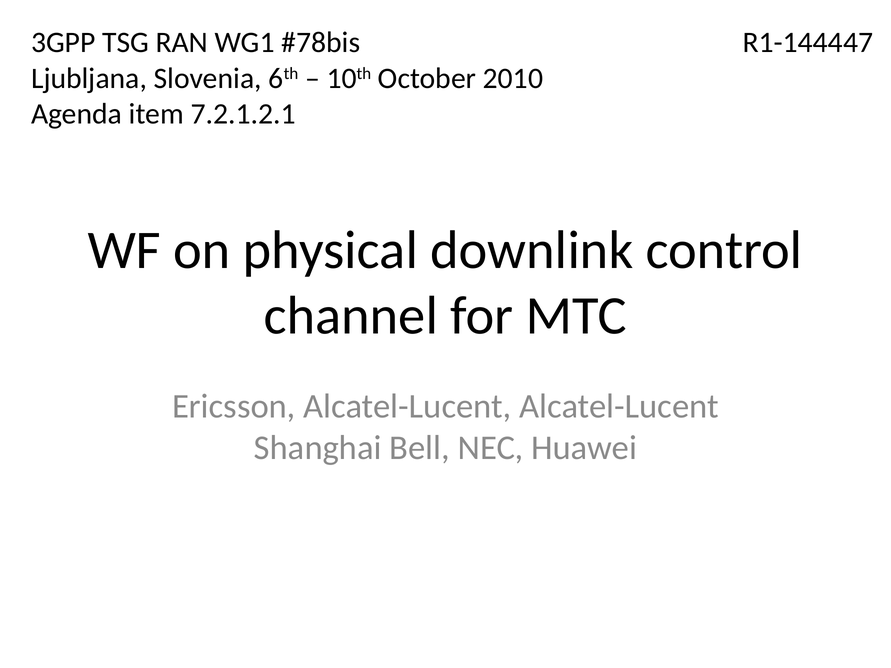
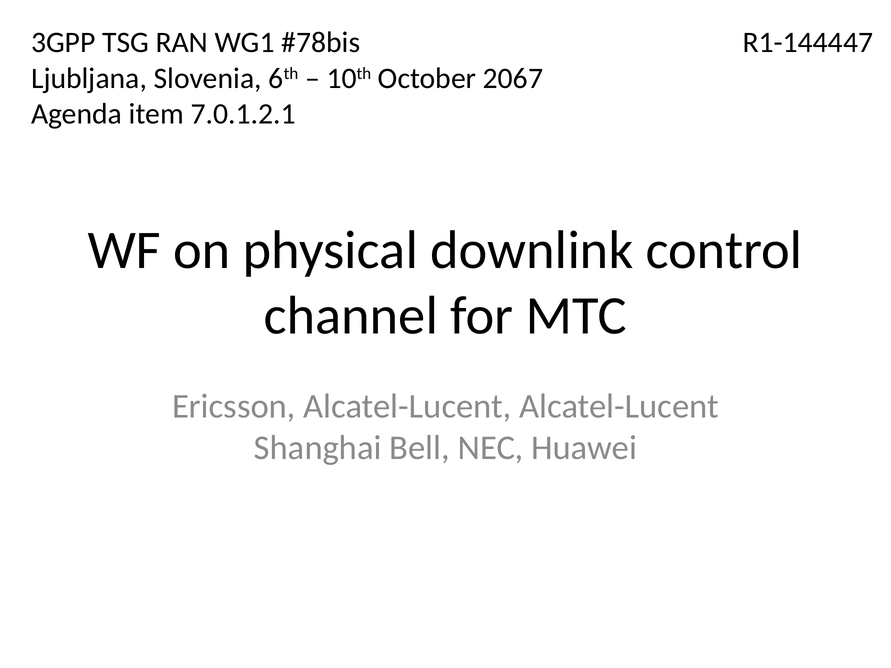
2010: 2010 -> 2067 (513, 78)
7.2.1.2.1: 7.2.1.2.1 -> 7.0.1.2.1 (243, 114)
